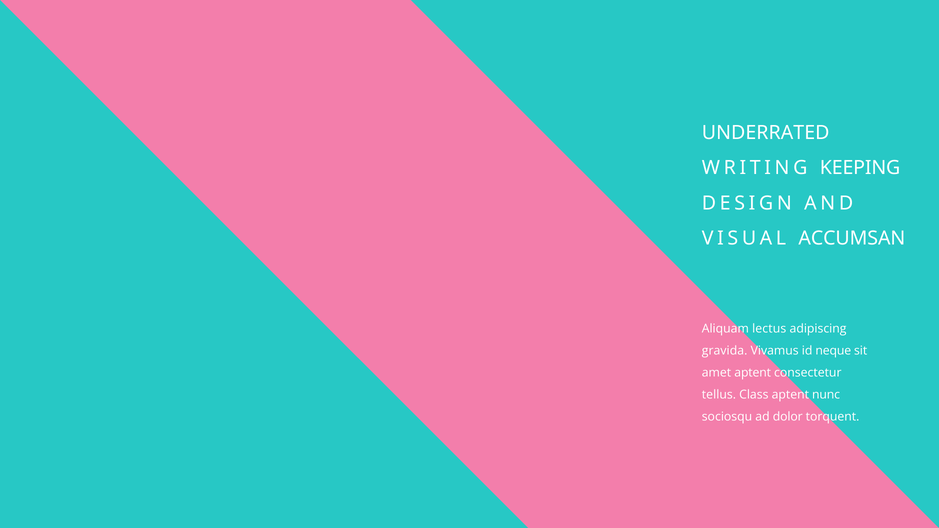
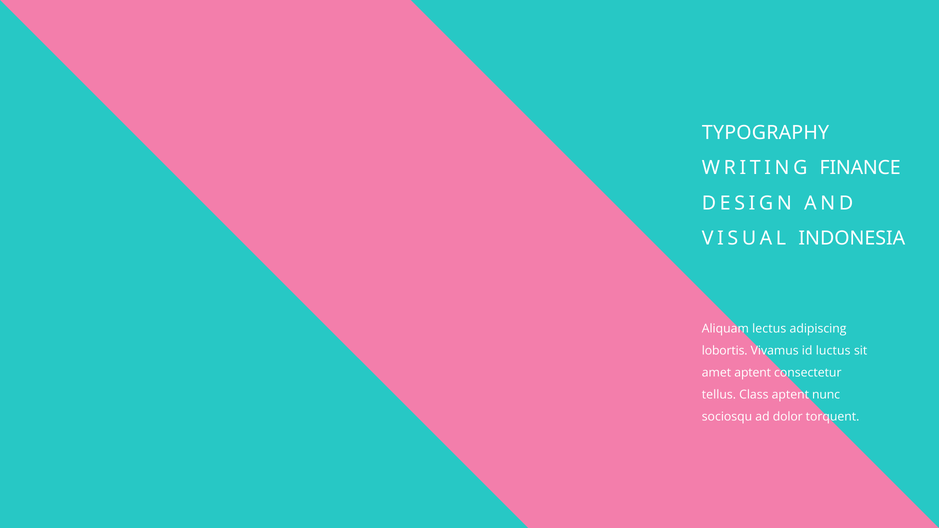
UNDERRATED: UNDERRATED -> TYPOGRAPHY (766, 133)
KEEPING: KEEPING -> FINANCE (860, 168)
ACCUMSAN: ACCUMSAN -> INDONESIA (852, 238)
gravida: gravida -> lobortis (725, 351)
neque: neque -> luctus (833, 351)
